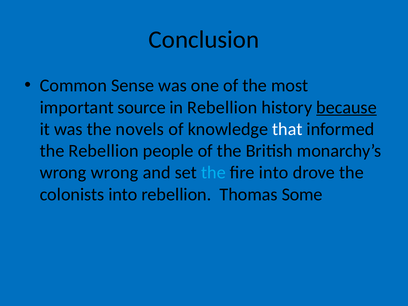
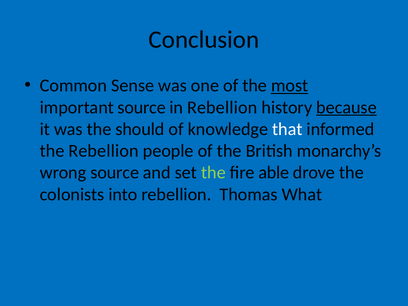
most underline: none -> present (290, 86)
novels: novels -> should (140, 129)
wrong wrong: wrong -> source (115, 173)
the colour: light blue -> light green (213, 173)
fire into: into -> able (274, 173)
Some: Some -> What (302, 194)
